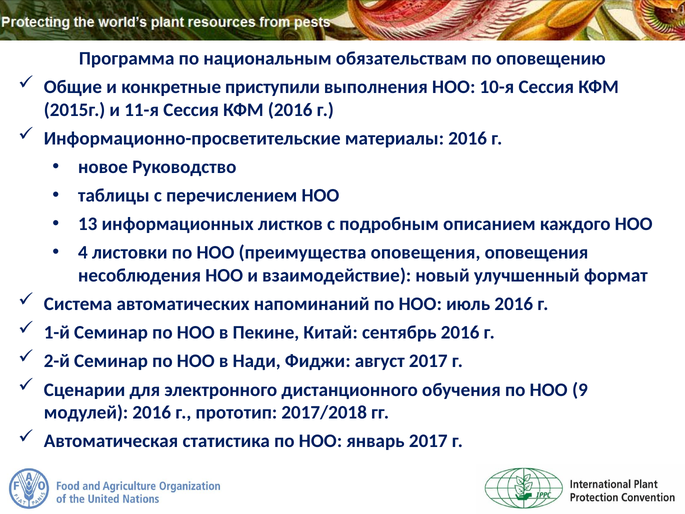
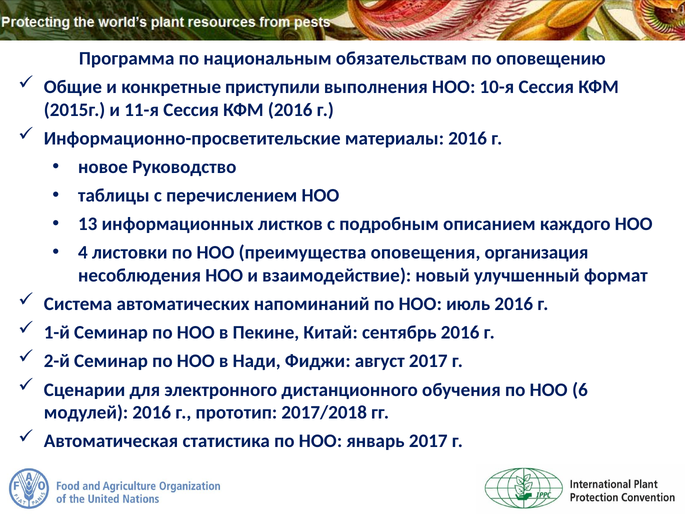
оповещения оповещения: оповещения -> организация (536, 253)
9: 9 -> 6 (580, 390)
